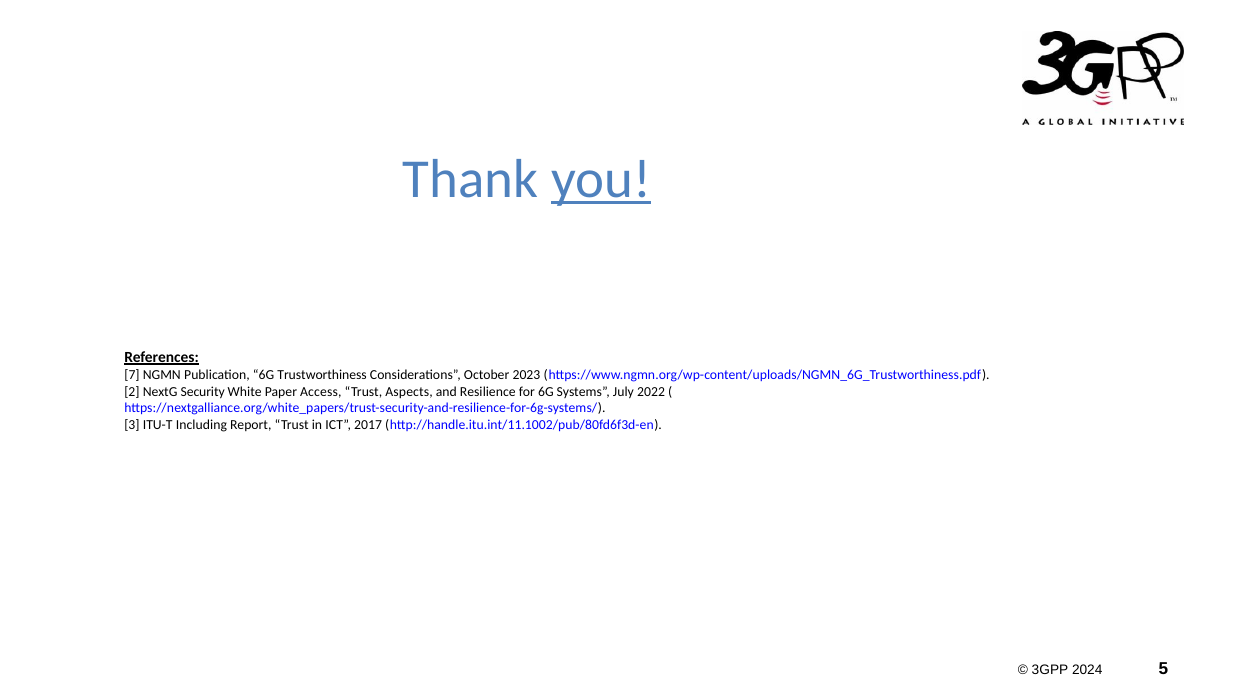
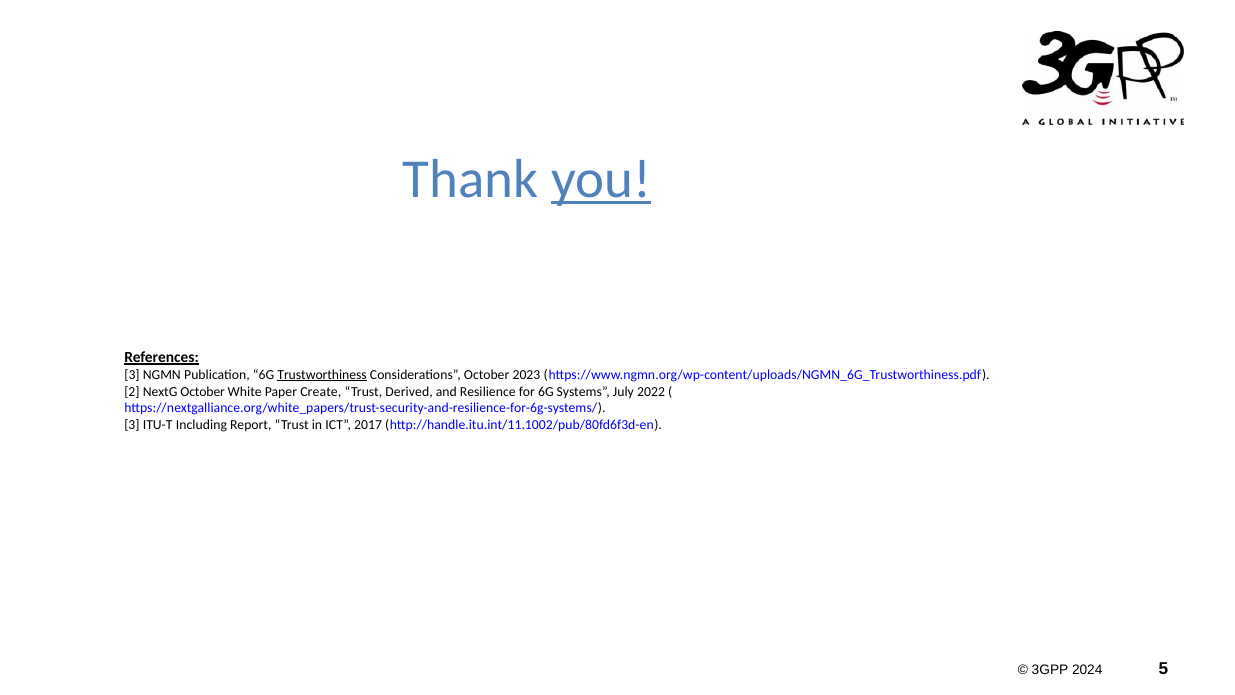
7: 7 -> 3 (132, 374)
Trustworthiness underline: none -> present (322, 374)
NextG Security: Security -> October (203, 391)
Access: Access -> Create (321, 391)
Aspects: Aspects -> Derived (409, 391)
